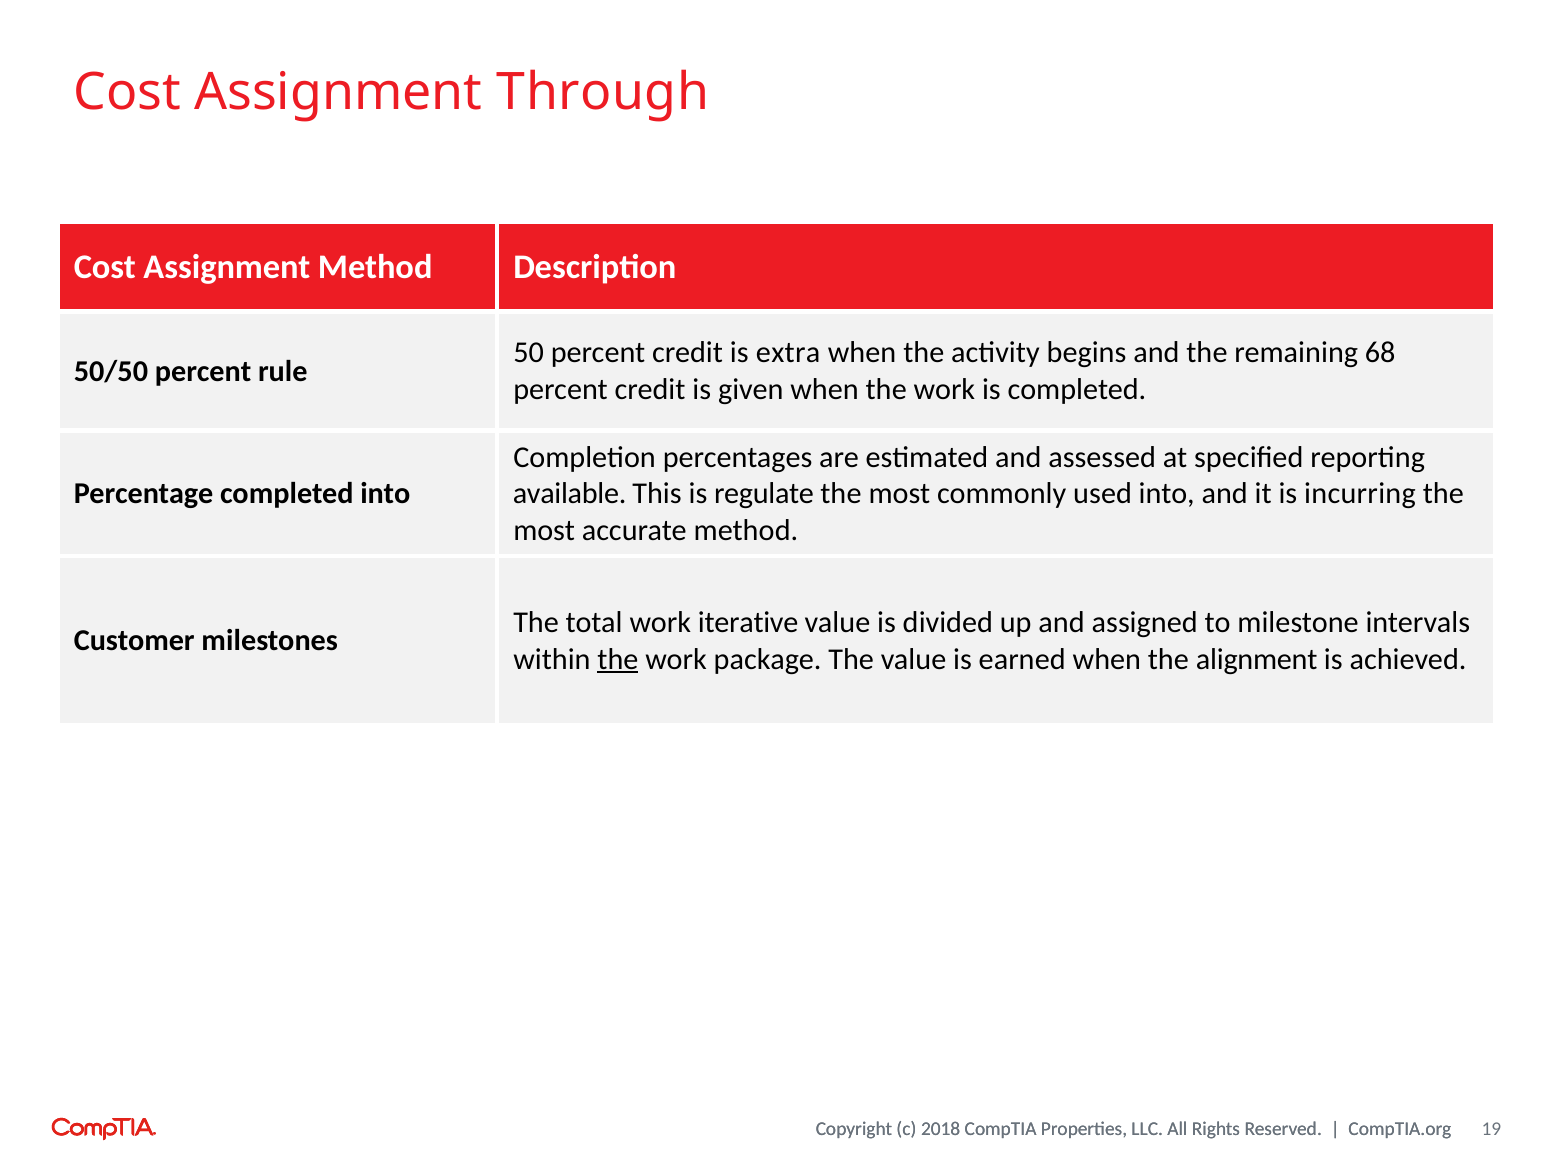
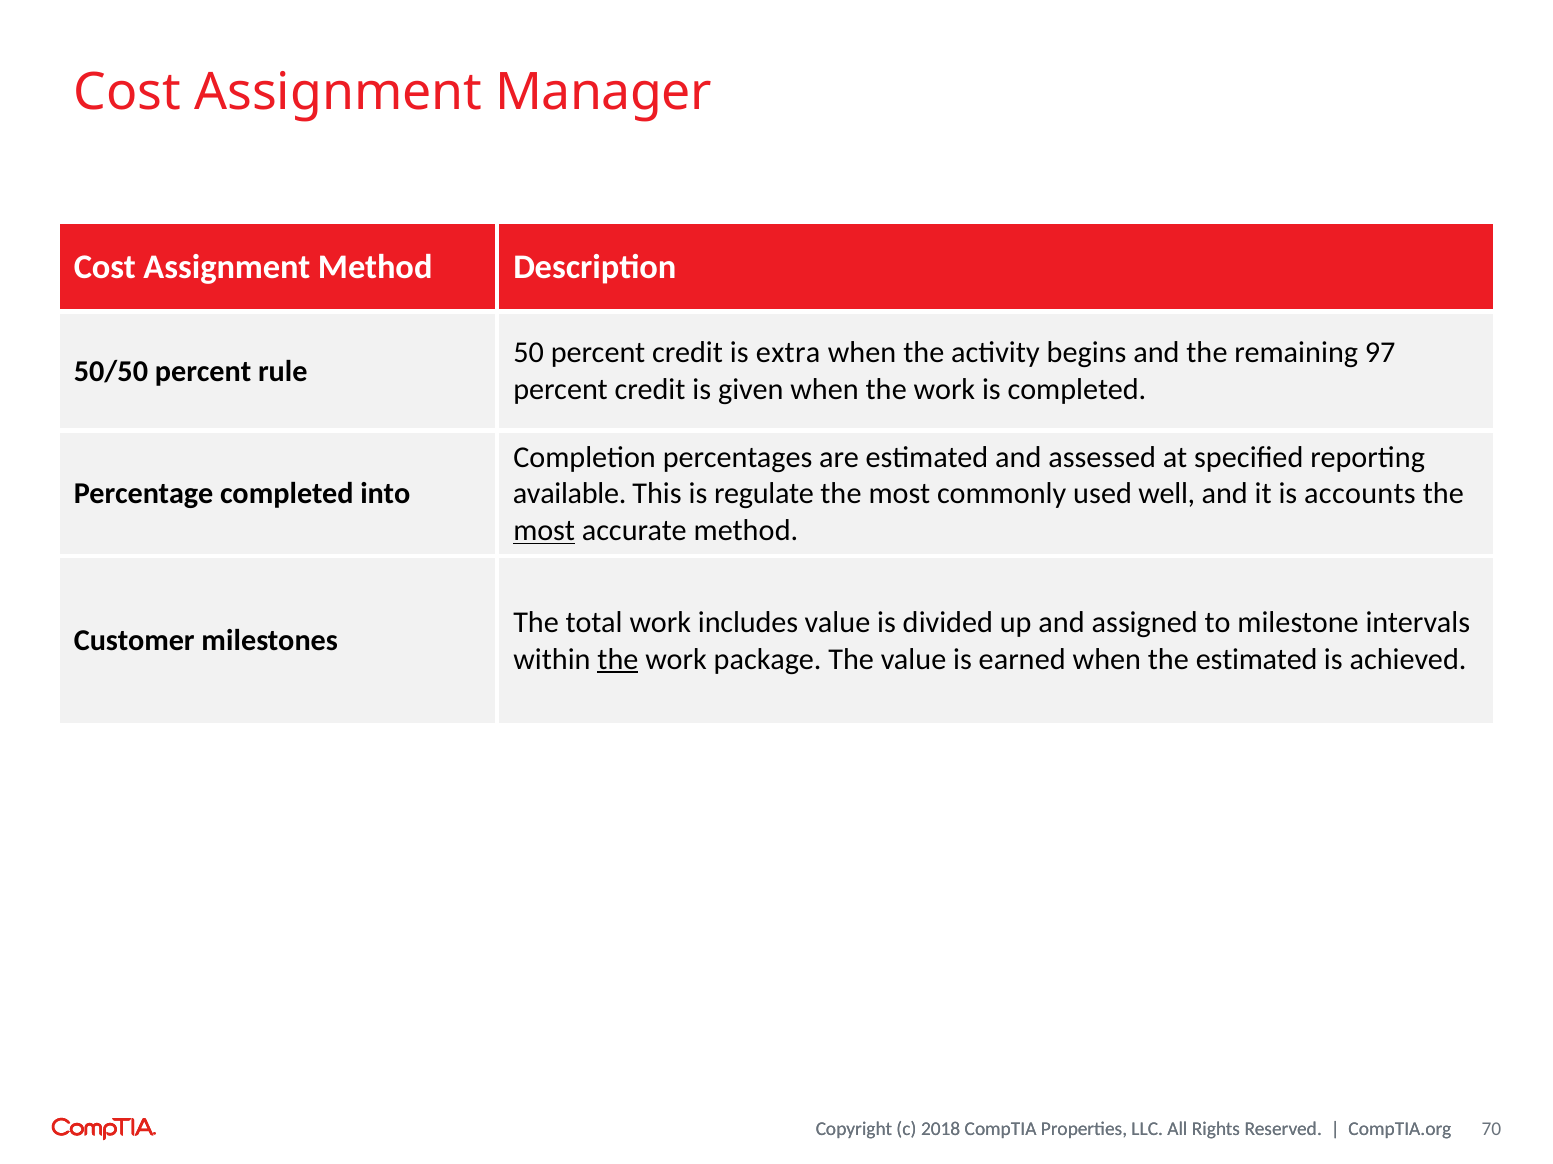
Through: Through -> Manager (603, 92)
68: 68 -> 97 (1380, 353)
used into: into -> well (1167, 494)
incurring: incurring -> accounts (1360, 494)
most underline: none -> present (544, 531)
iterative: iterative -> includes (748, 623)
the alignment: alignment -> estimated (1257, 660)
19: 19 -> 70 (1491, 1130)
